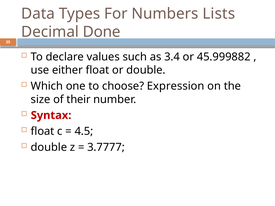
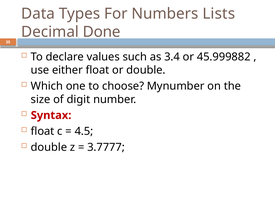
Expression: Expression -> Mynumber (176, 86)
their: their -> digit (78, 99)
